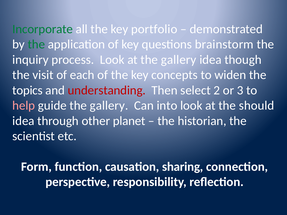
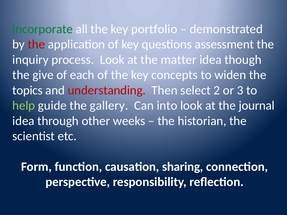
the colour: green -> red (36, 44)
brainstorm: brainstorm -> assessment (224, 44)
at the gallery: gallery -> matter (179, 60)
visit: visit -> give (43, 75)
help colour: pink -> light green (24, 106)
should: should -> journal (257, 106)
planet: planet -> weeks (129, 121)
